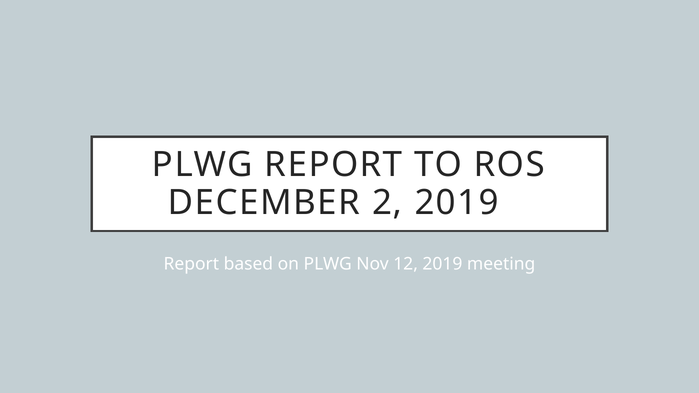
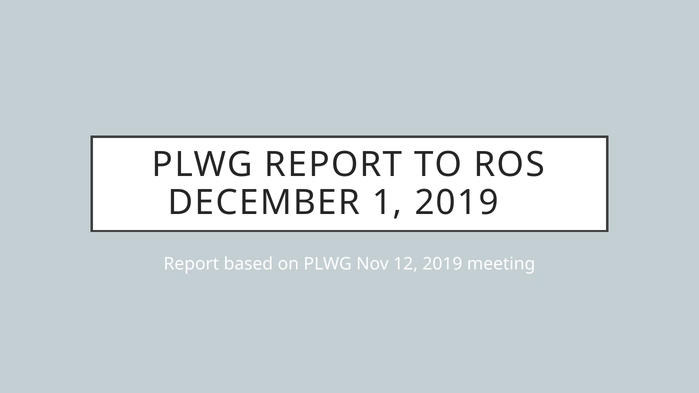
2: 2 -> 1 (387, 203)
